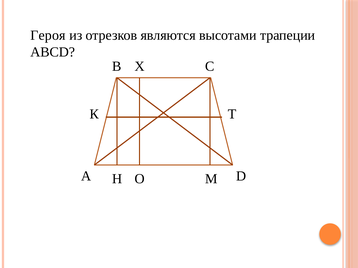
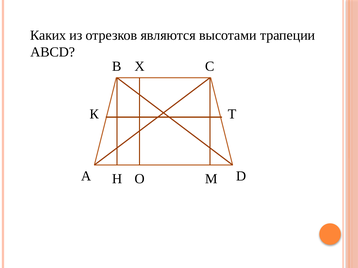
Героя: Героя -> Каких (48, 35)
